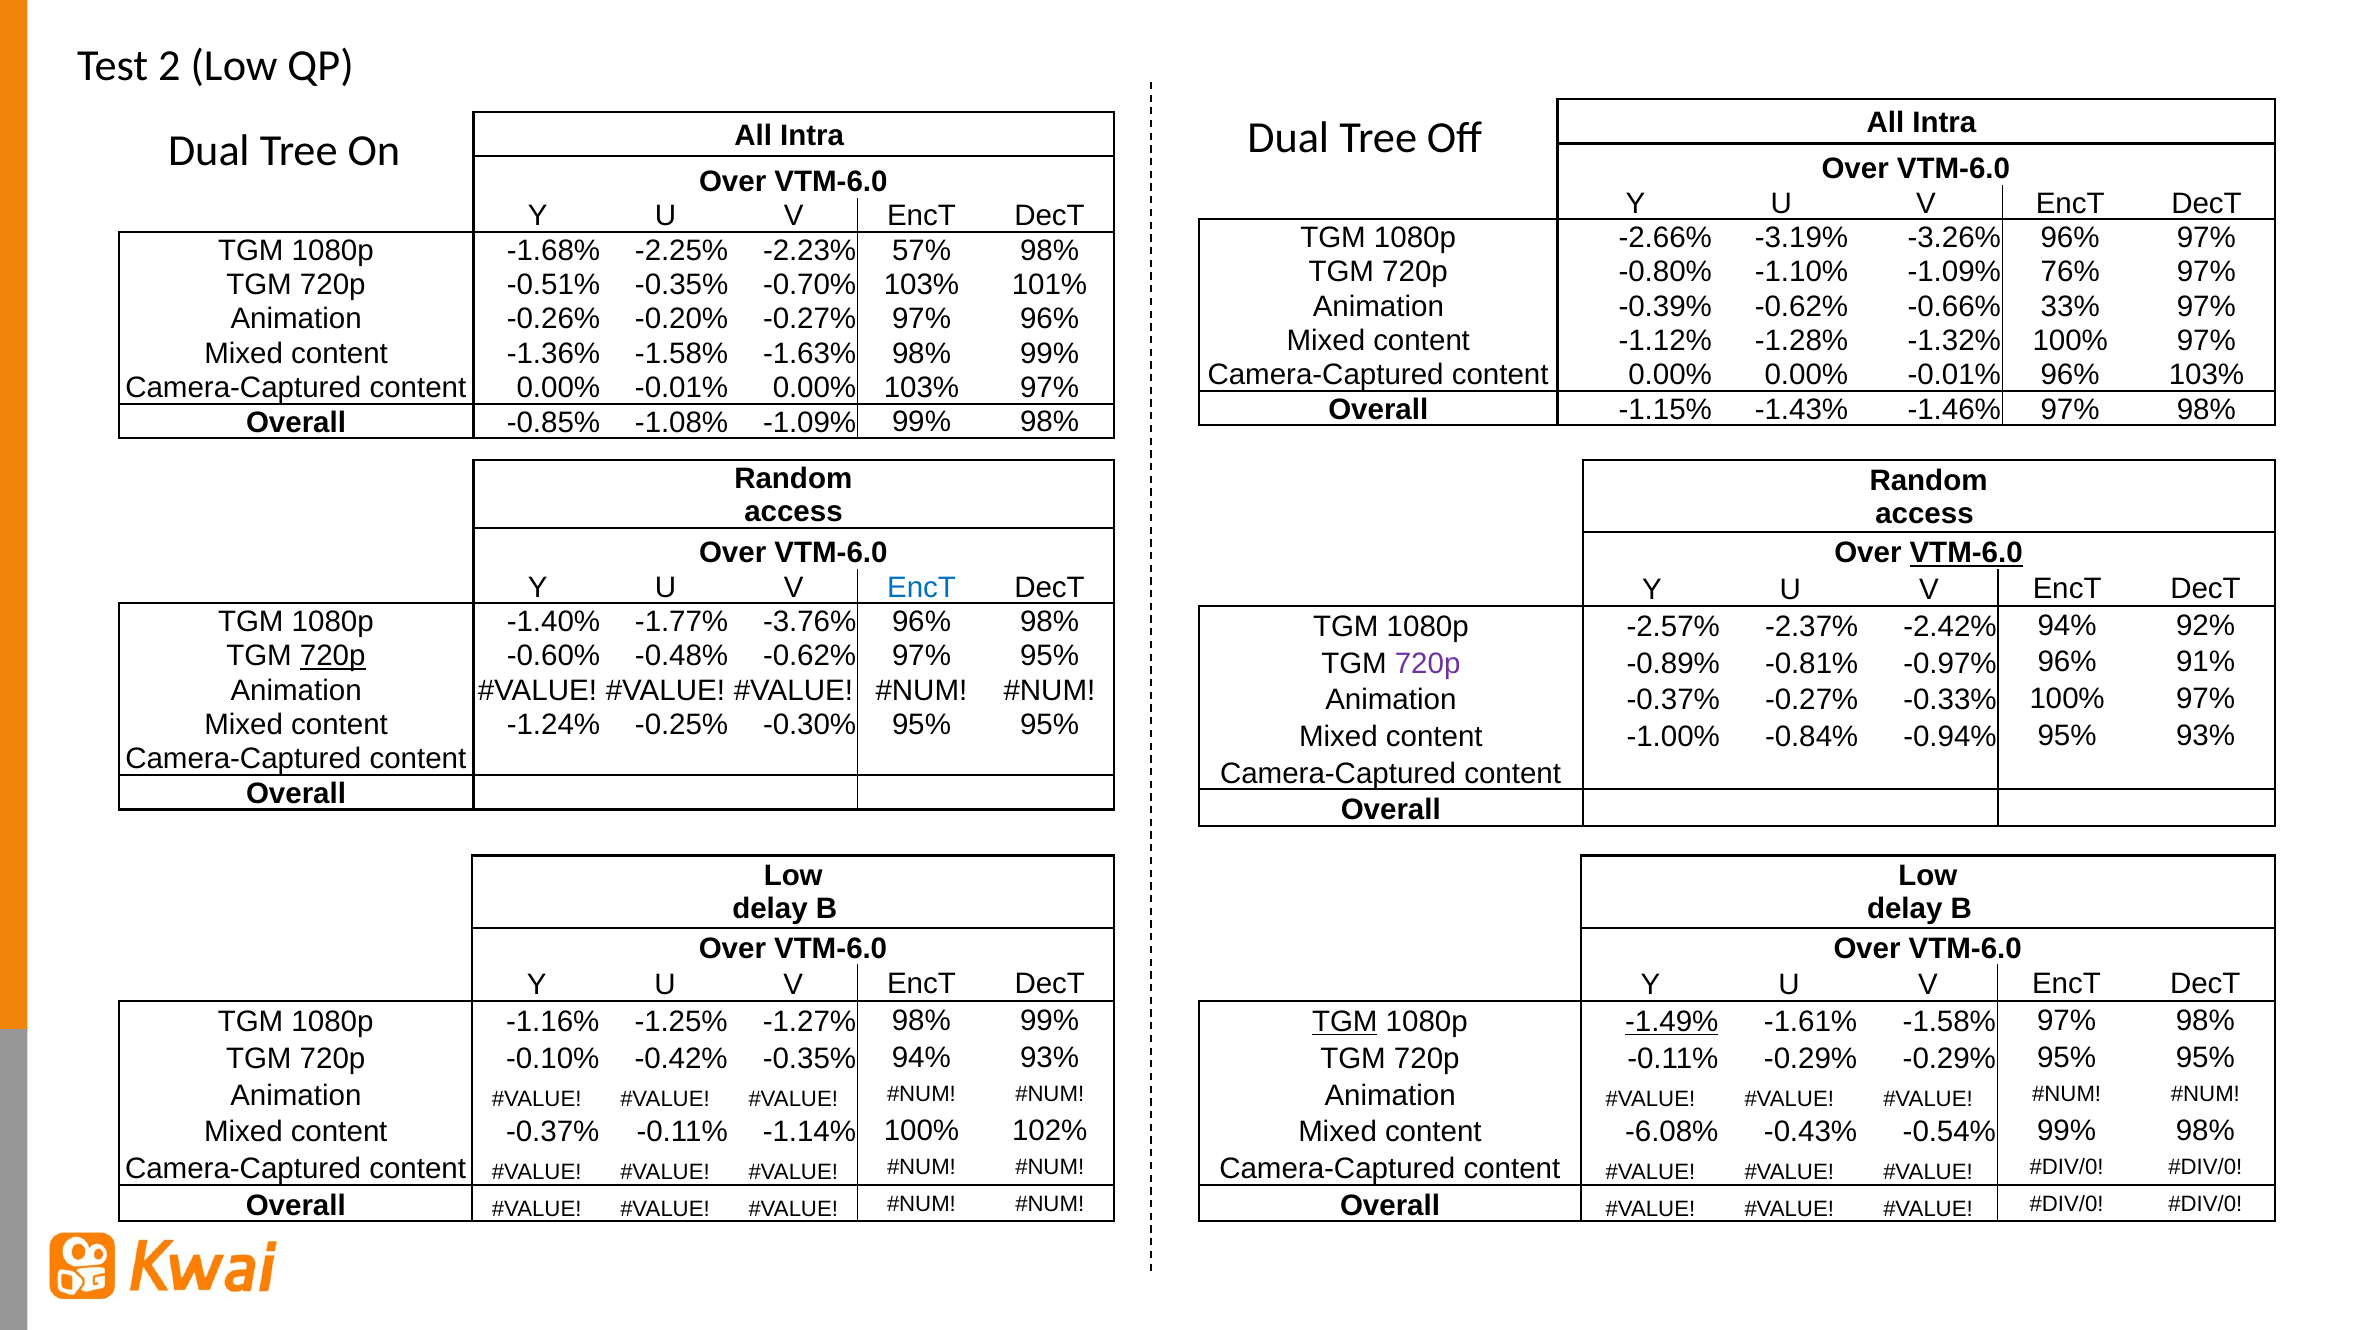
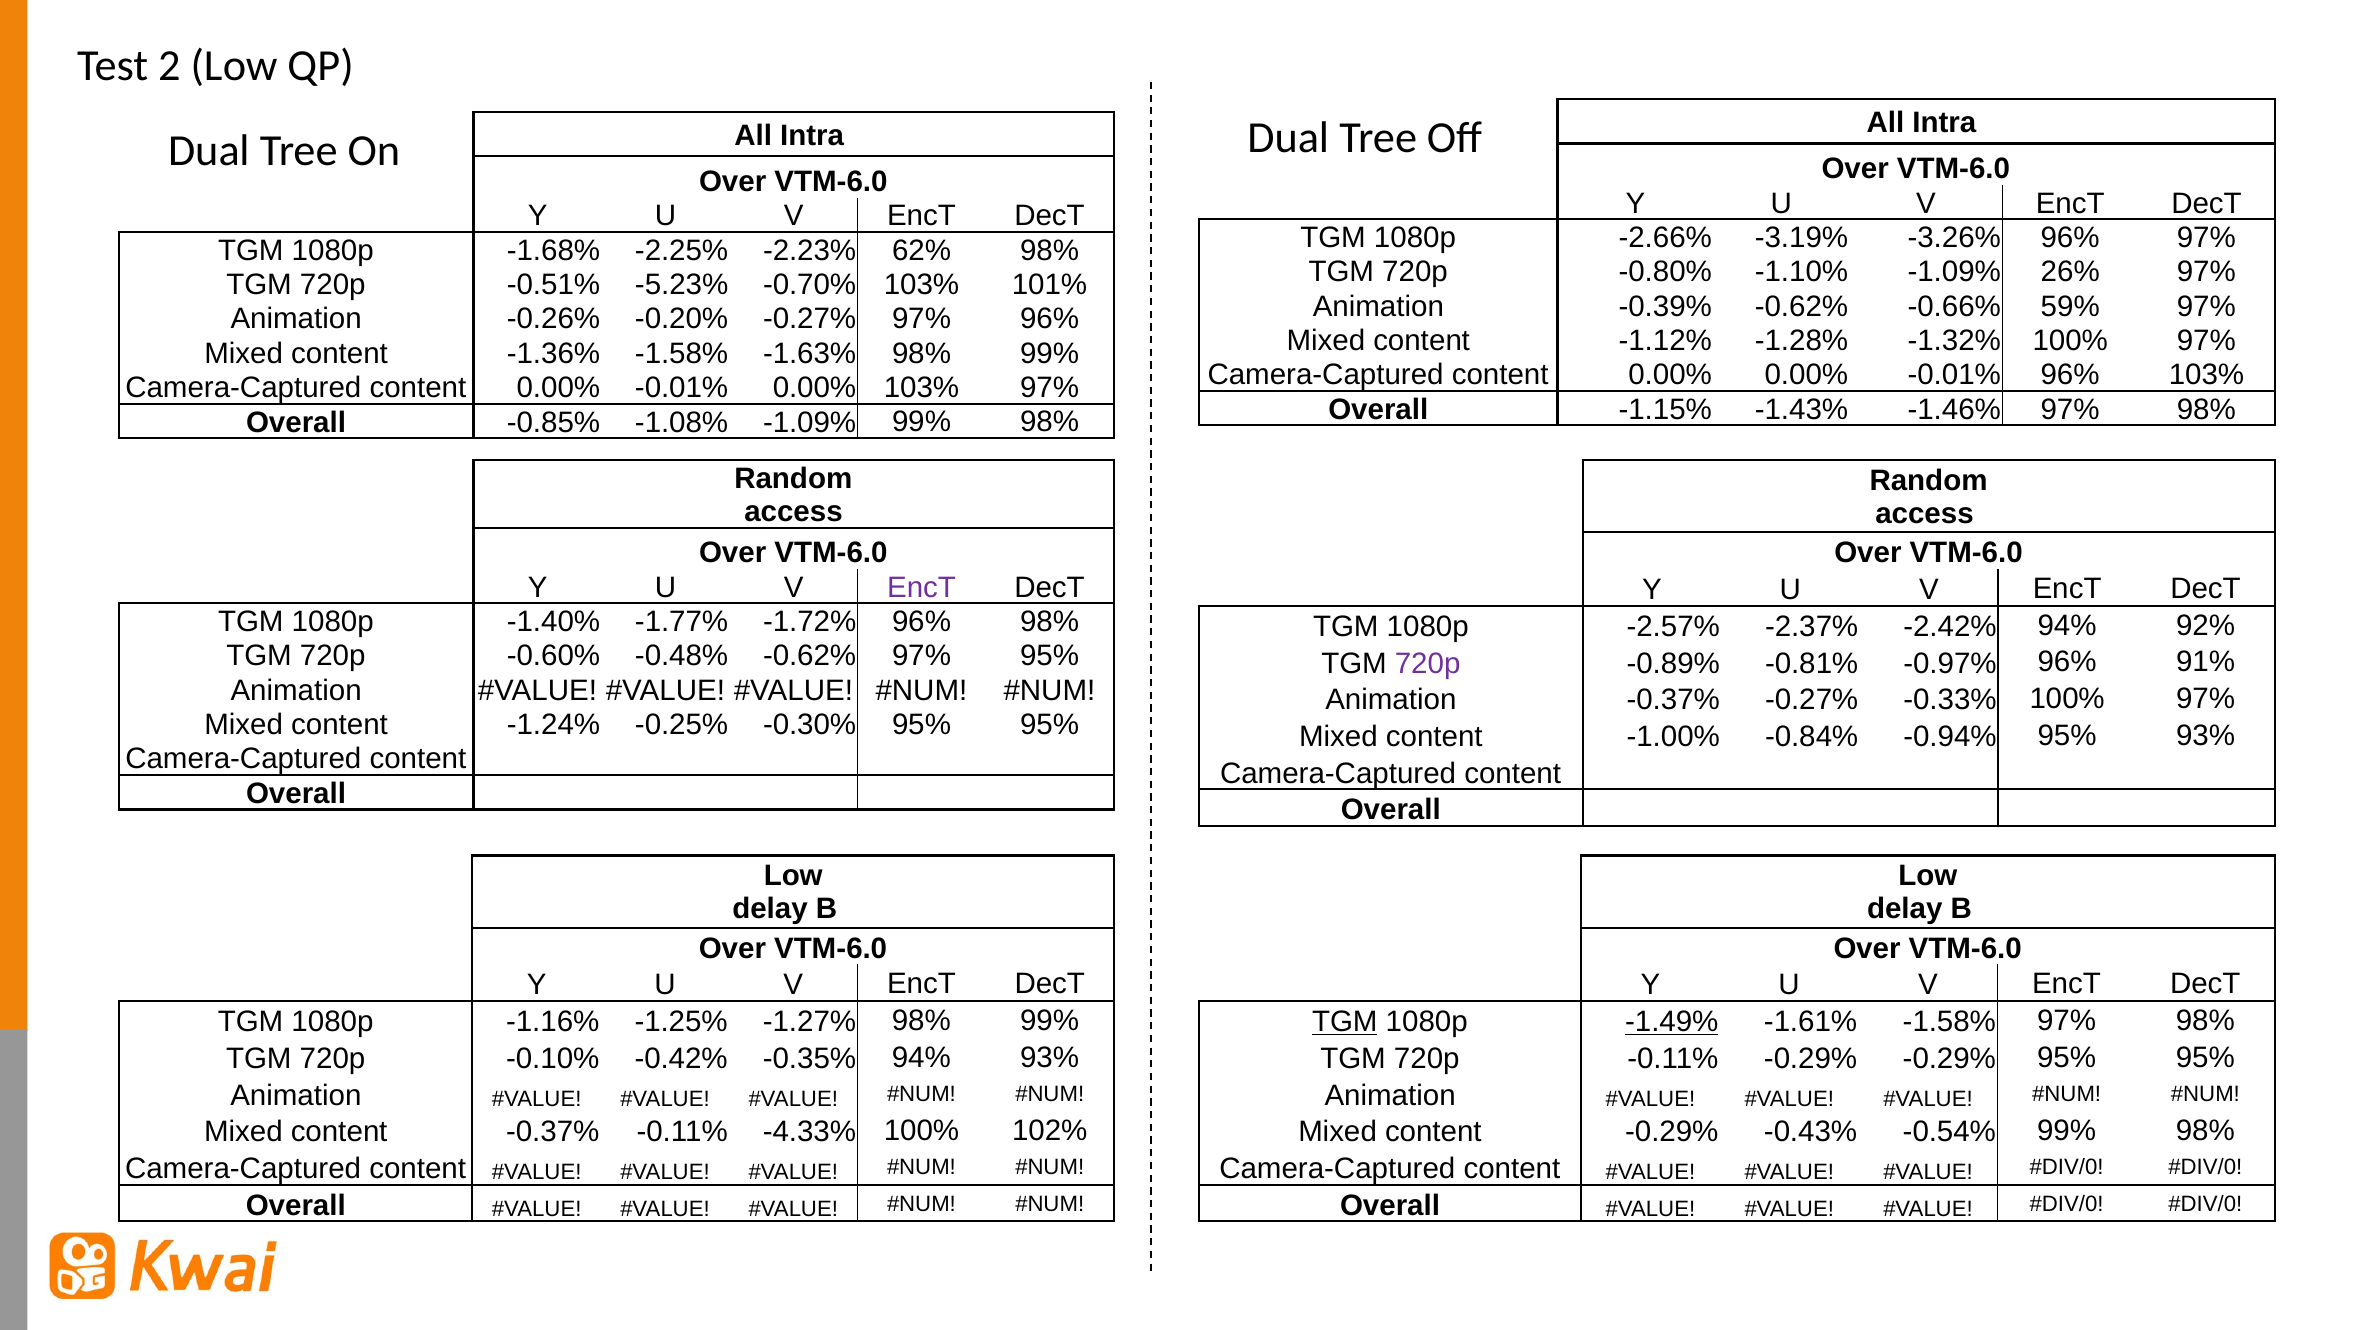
57%: 57% -> 62% (922, 250)
76%: 76% -> 26% (2070, 272)
-0.51% -0.35%: -0.35% -> -5.23% (682, 285)
33%: 33% -> 59% (2070, 306)
VTM-6.0 underline: present -> none (1966, 553)
EncT colour: blue -> purple (922, 587)
-3.76%: -3.76% -> -1.72% (810, 622)
720p underline: present -> none (333, 656)
-1.14%: -1.14% -> -4.33% (809, 1132)
content -6.08%: -6.08% -> -0.29% (1672, 1132)
